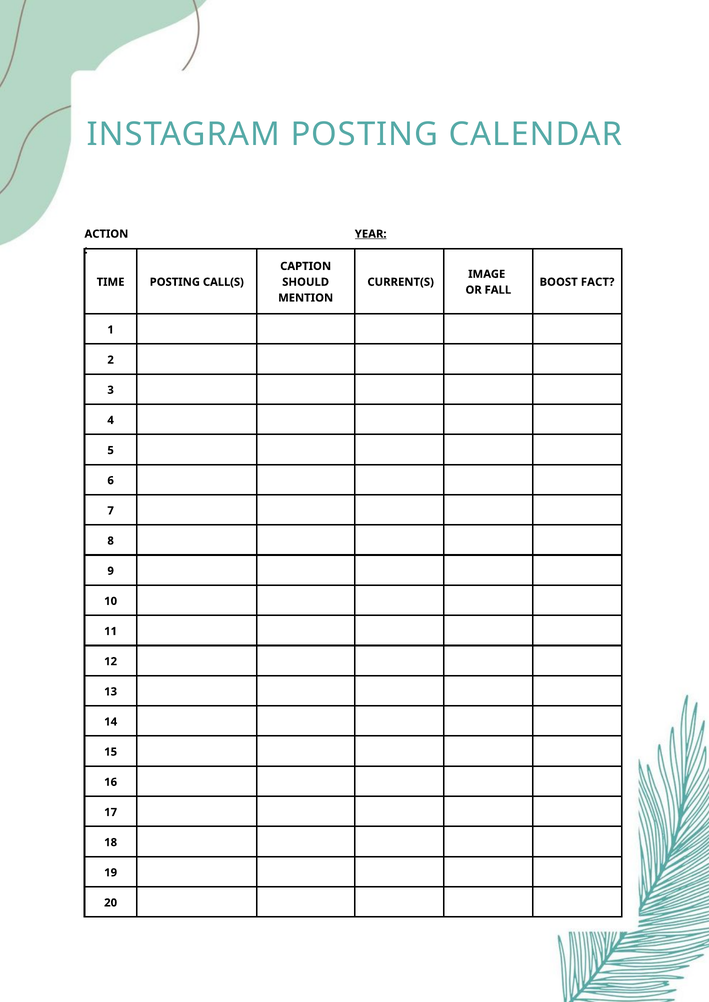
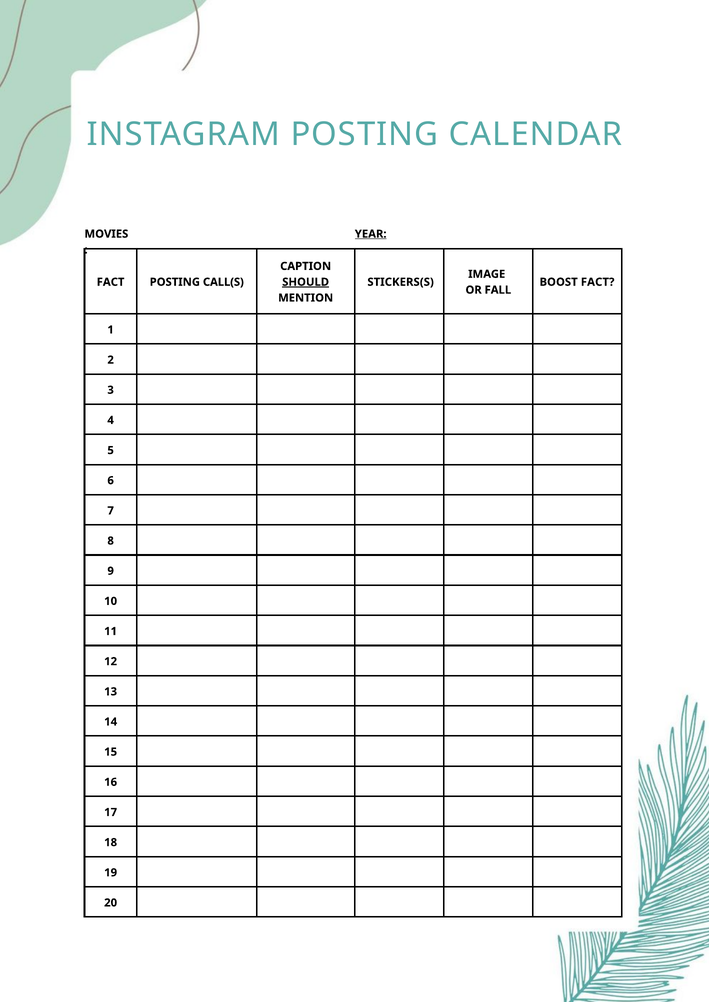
ACTION: ACTION -> MOVIES (106, 234)
TIME: TIME -> FACT (111, 282)
SHOULD underline: none -> present (306, 282)
CURRENT(S: CURRENT(S -> STICKERS(S (401, 282)
